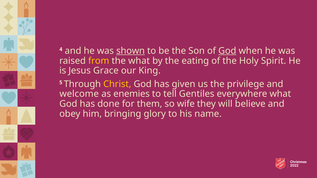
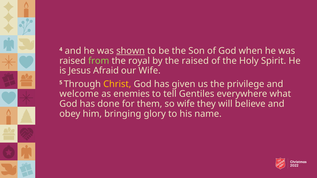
God underline: present -> none (227, 51)
from colour: yellow -> light green (99, 61)
the what: what -> royal (139, 61)
the eating: eating -> raised (195, 61)
Grace: Grace -> Afraid (106, 71)
our King: King -> Wife (150, 71)
